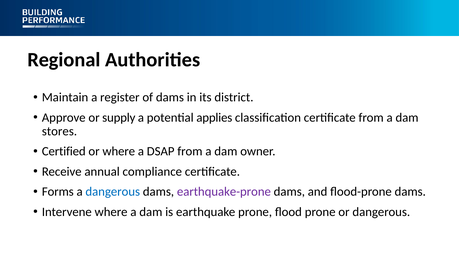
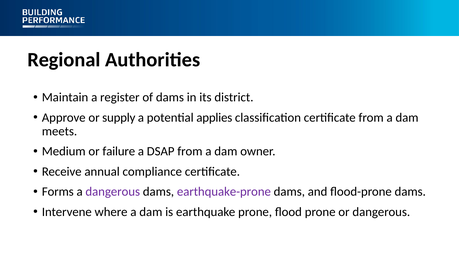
stores: stores -> meets (60, 131)
Certified: Certified -> Medium (64, 152)
or where: where -> failure (119, 152)
dangerous colour: blue -> purple (113, 192)
